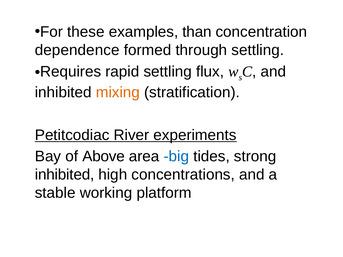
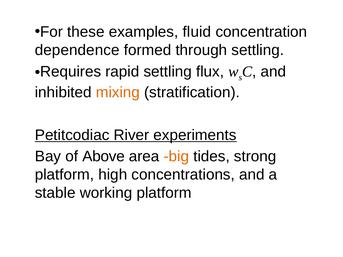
than: than -> fluid (197, 32)
big colour: blue -> orange (176, 156)
inhibited: inhibited -> platform (65, 175)
